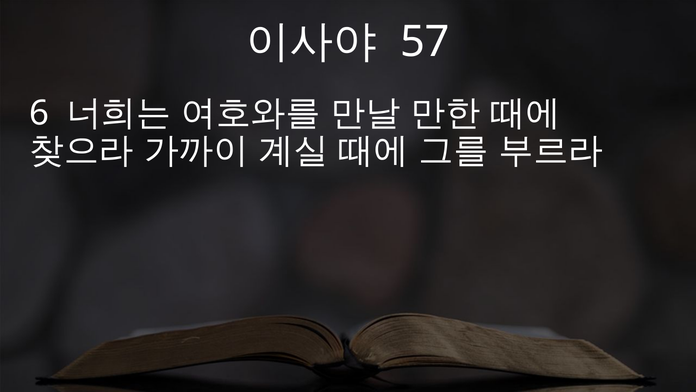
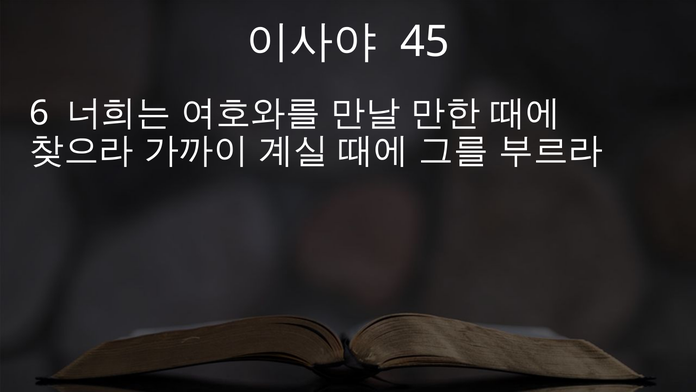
57: 57 -> 45 (425, 42)
